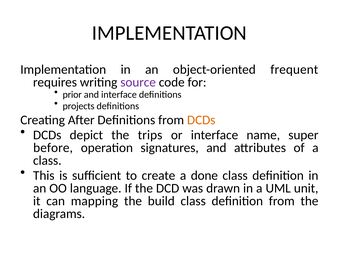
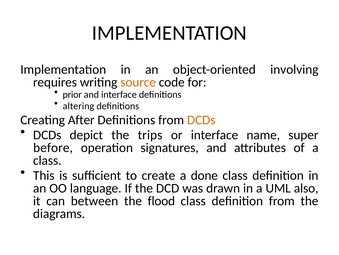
frequent: frequent -> involving (294, 69)
source colour: purple -> orange (138, 82)
projects: projects -> altering (78, 106)
unit: unit -> also (306, 188)
mapping: mapping -> between (95, 200)
build: build -> flood (161, 200)
